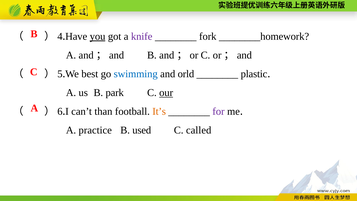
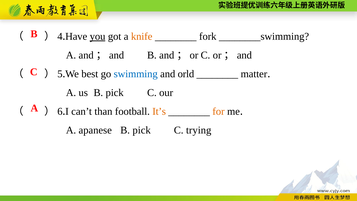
knife colour: purple -> orange (142, 36)
________homework: ________homework -> ________swimming (264, 36)
plastic: plastic -> matter (254, 74)
us B park: park -> pick (115, 93)
our underline: present -> none (166, 93)
for colour: purple -> orange (218, 111)
practice: practice -> apanese (95, 130)
used: used -> pick (142, 130)
called: called -> trying (199, 130)
